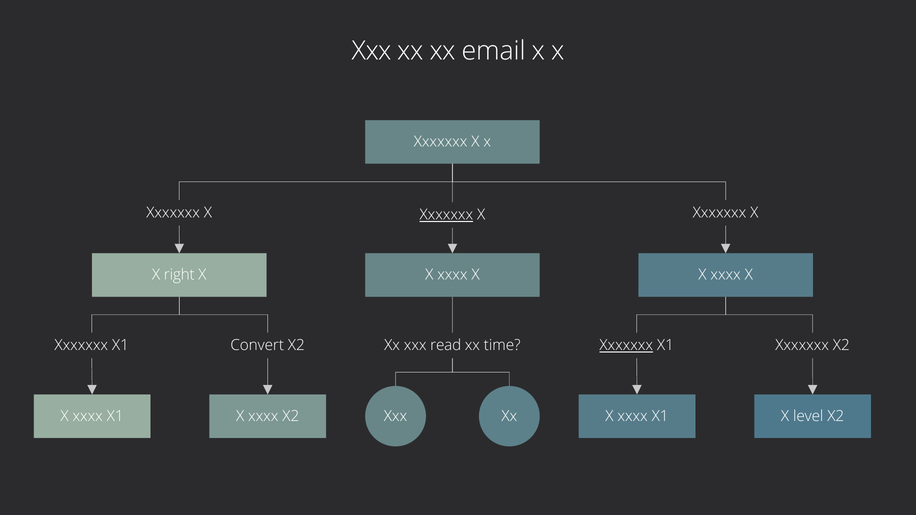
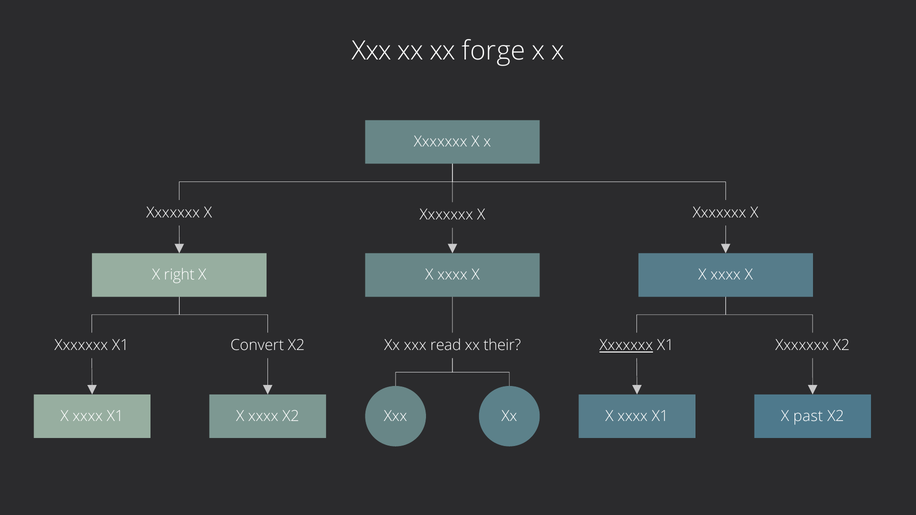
email: email -> forge (494, 51)
Xxxxxxx underline: present -> none (446, 215)
time: time -> their (502, 345)
level: level -> past (808, 416)
